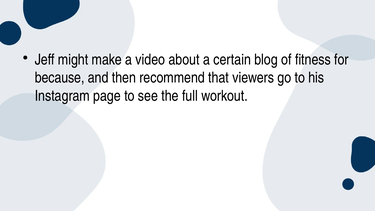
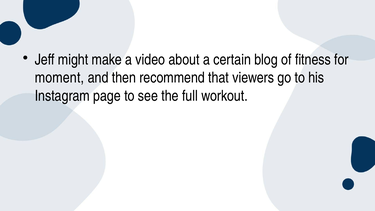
because: because -> moment (60, 78)
